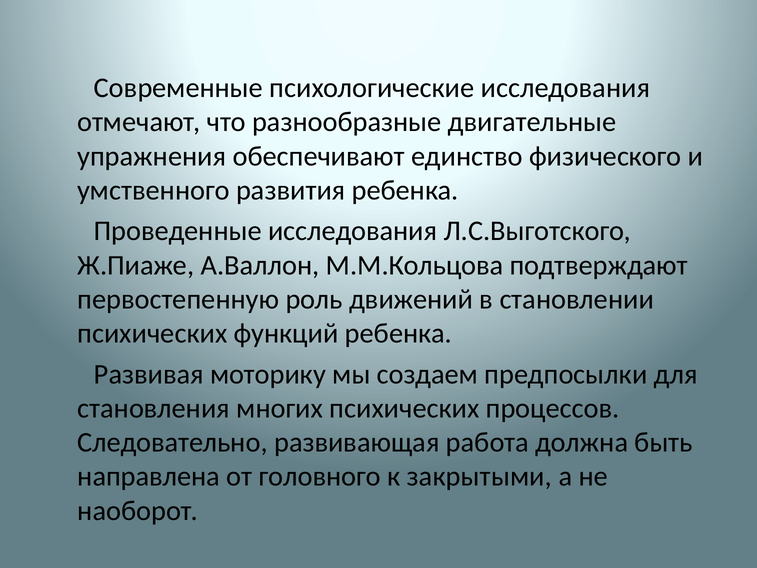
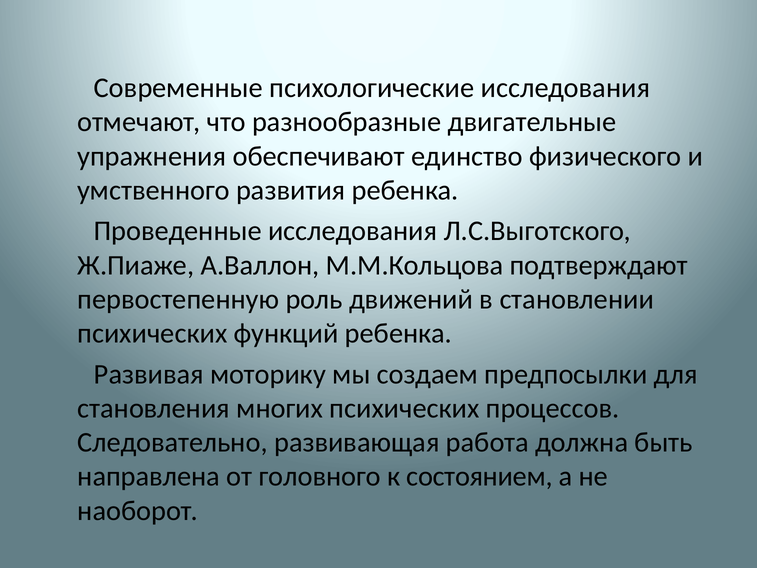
закрытыми: закрытыми -> состоянием (480, 476)
